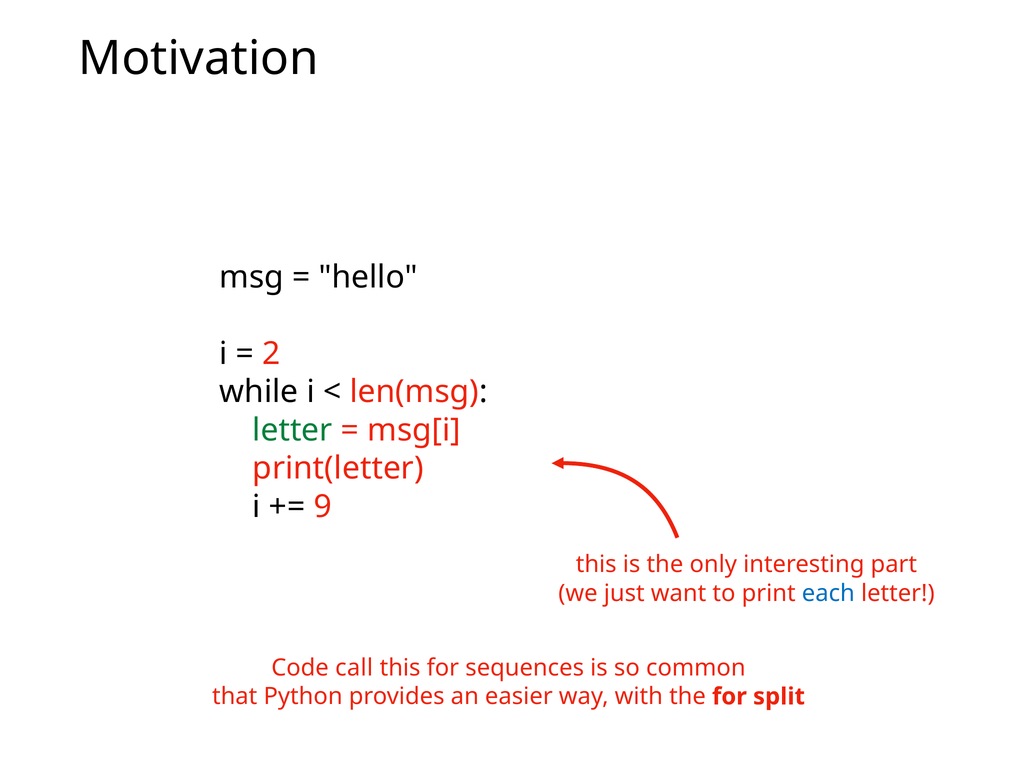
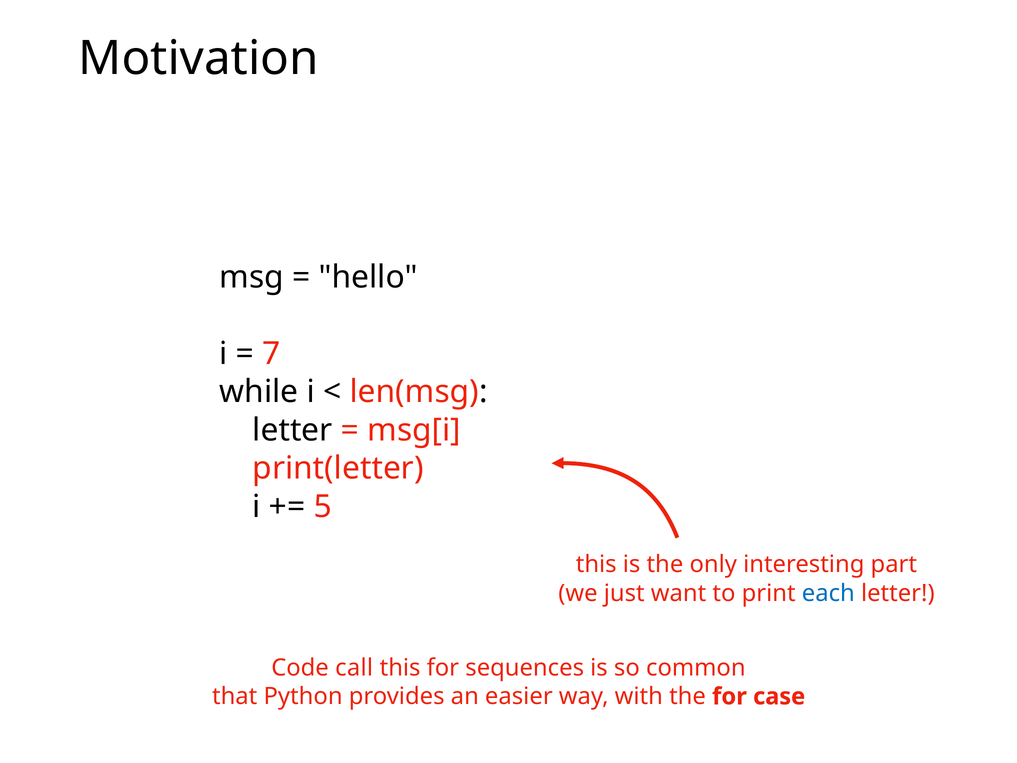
2: 2 -> 7 (271, 354)
letter colour: green -> black (293, 430)
9: 9 -> 5 (323, 506)
split: split -> case (779, 696)
